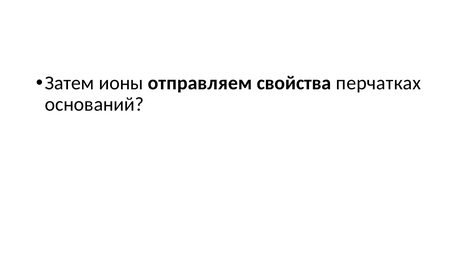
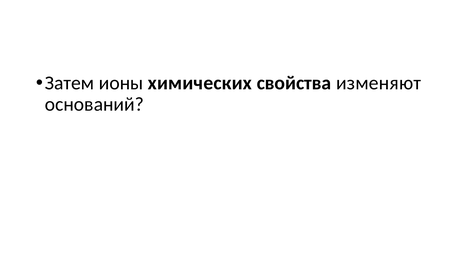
отправляем: отправляем -> химических (200, 83)
перчатках: перчатках -> изменяют (379, 83)
